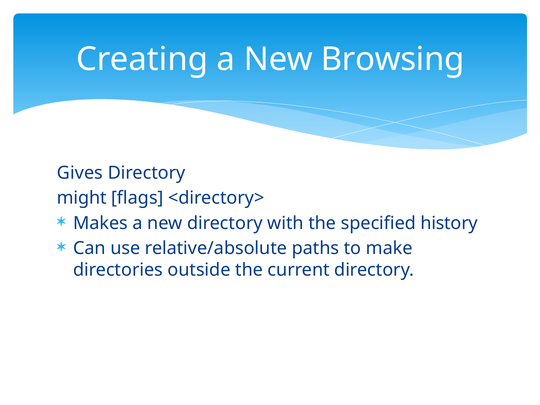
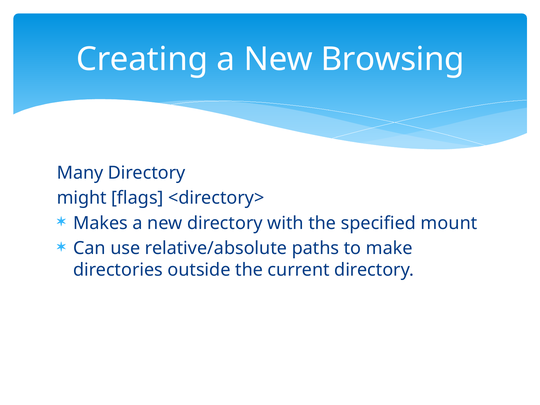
Gives: Gives -> Many (80, 173)
history: history -> mount (449, 223)
